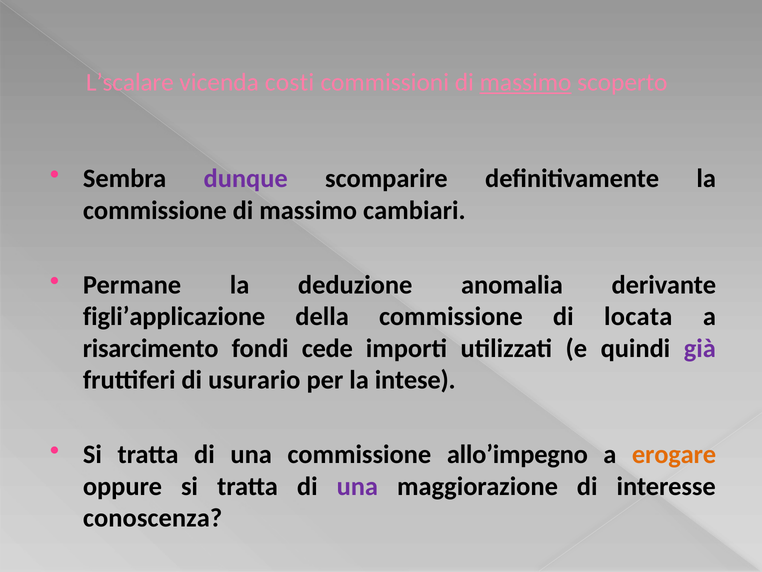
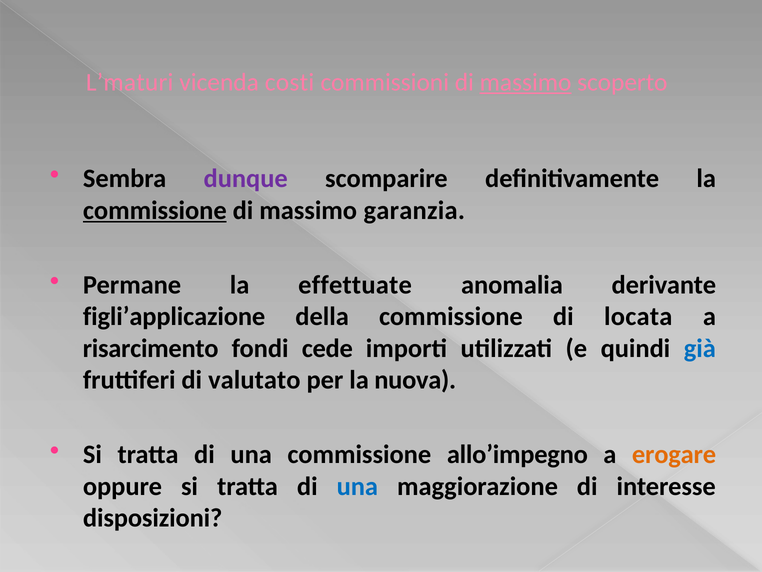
L’scalare: L’scalare -> L’maturi (130, 82)
commissione underline: none -> present (155, 210)
cambiari: cambiari -> garanzia (414, 210)
deduzione: deduzione -> effettuate (355, 285)
già colour: purple -> blue (700, 348)
usurario: usurario -> valutato (254, 380)
intese: intese -> nuova (415, 380)
una colour: purple -> blue (357, 486)
conoscenza: conoscenza -> disposizioni (153, 518)
